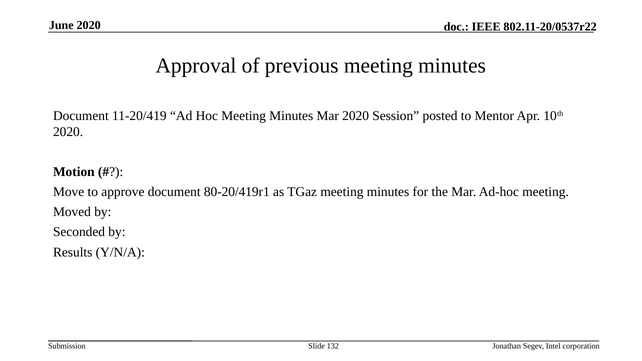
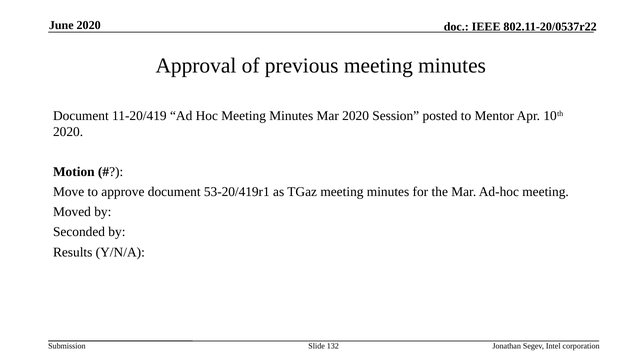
80-20/419r1: 80-20/419r1 -> 53-20/419r1 (237, 192)
